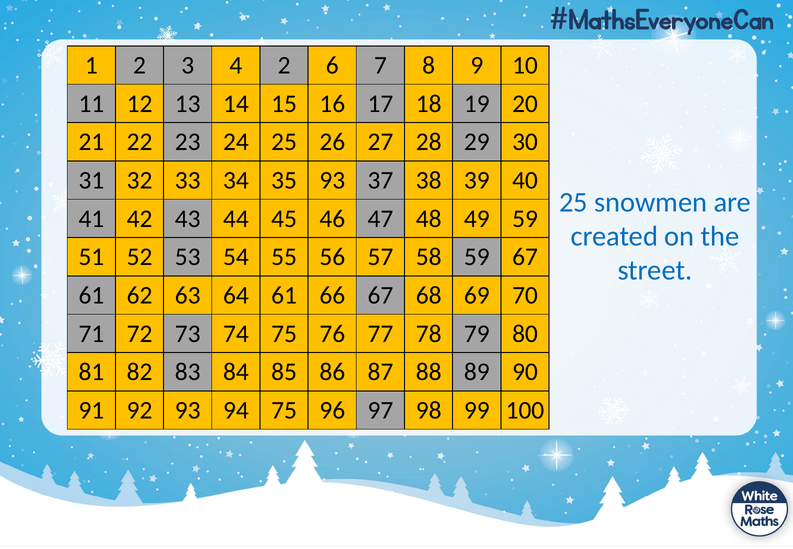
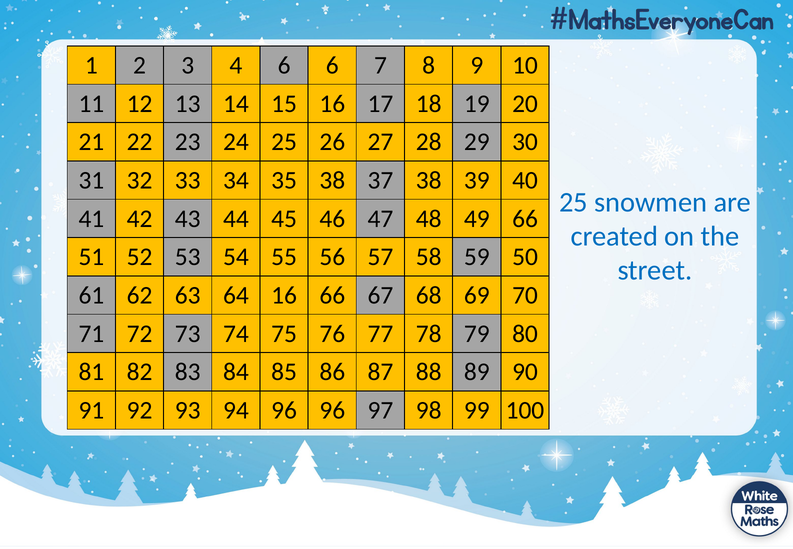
4 2: 2 -> 6 (284, 65)
35 93: 93 -> 38 (332, 180)
49 59: 59 -> 66 (525, 219)
59 67: 67 -> 50 (525, 257)
64 61: 61 -> 16 (284, 295)
94 75: 75 -> 96 (284, 410)
